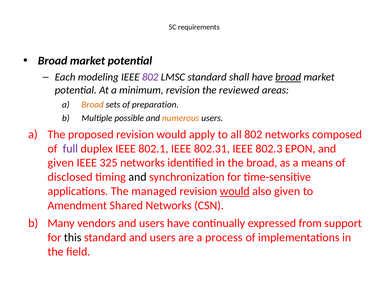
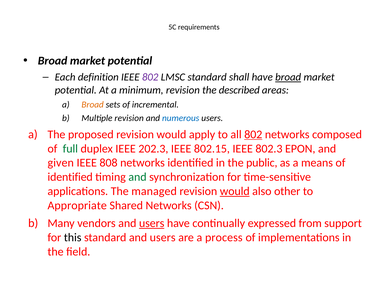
modeling: modeling -> definition (98, 77)
reviewed: reviewed -> described (239, 90)
preparation: preparation -> incremental (155, 105)
Multiple possible: possible -> revision (129, 118)
numerous colour: orange -> blue (181, 118)
802 underline: none -> present (253, 134)
full colour: purple -> green (70, 149)
802.1: 802.1 -> 202.3 (153, 149)
802.31: 802.31 -> 802.15 (212, 149)
325: 325 -> 808 (109, 163)
the broad: broad -> public (262, 163)
disclosed: disclosed -> identified (70, 177)
and colour: black -> green (137, 177)
also given: given -> other (287, 191)
Amendment: Amendment -> Appropriate (77, 206)
users underline: none -> present (152, 223)
